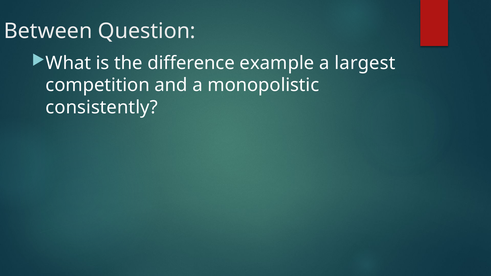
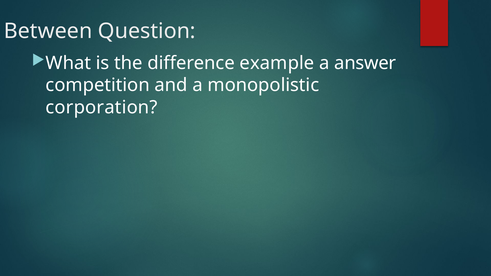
largest: largest -> answer (365, 63)
consistently: consistently -> corporation (102, 107)
